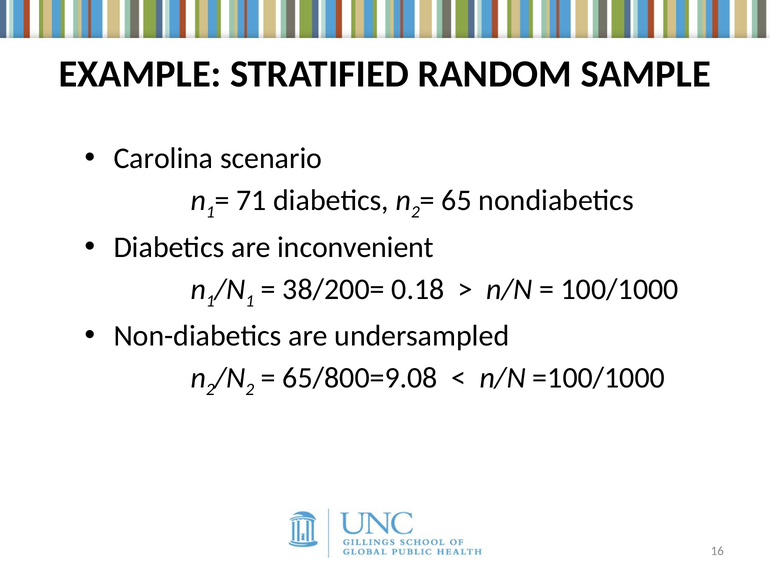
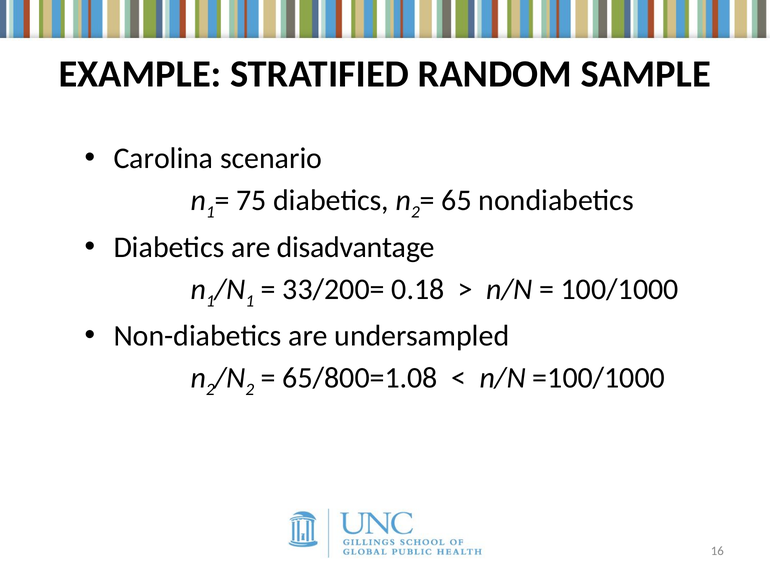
71: 71 -> 75 (251, 201)
inconvenient: inconvenient -> disadvantage (356, 248)
38/200=: 38/200= -> 33/200= (334, 289)
65/800=9.08: 65/800=9.08 -> 65/800=1.08 (360, 378)
